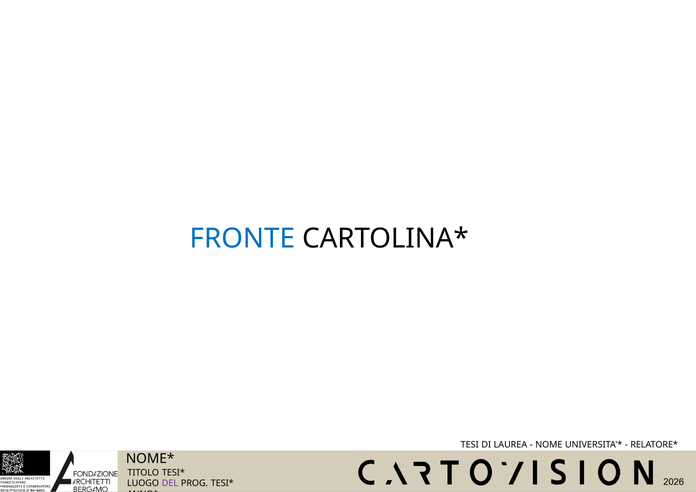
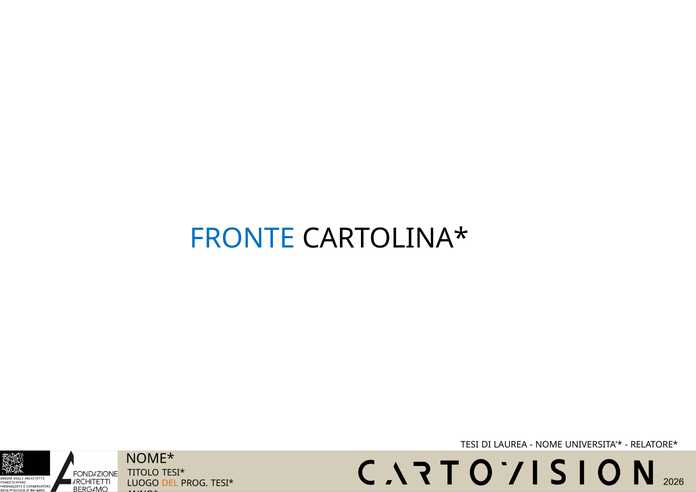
DEL colour: purple -> orange (170, 483)
